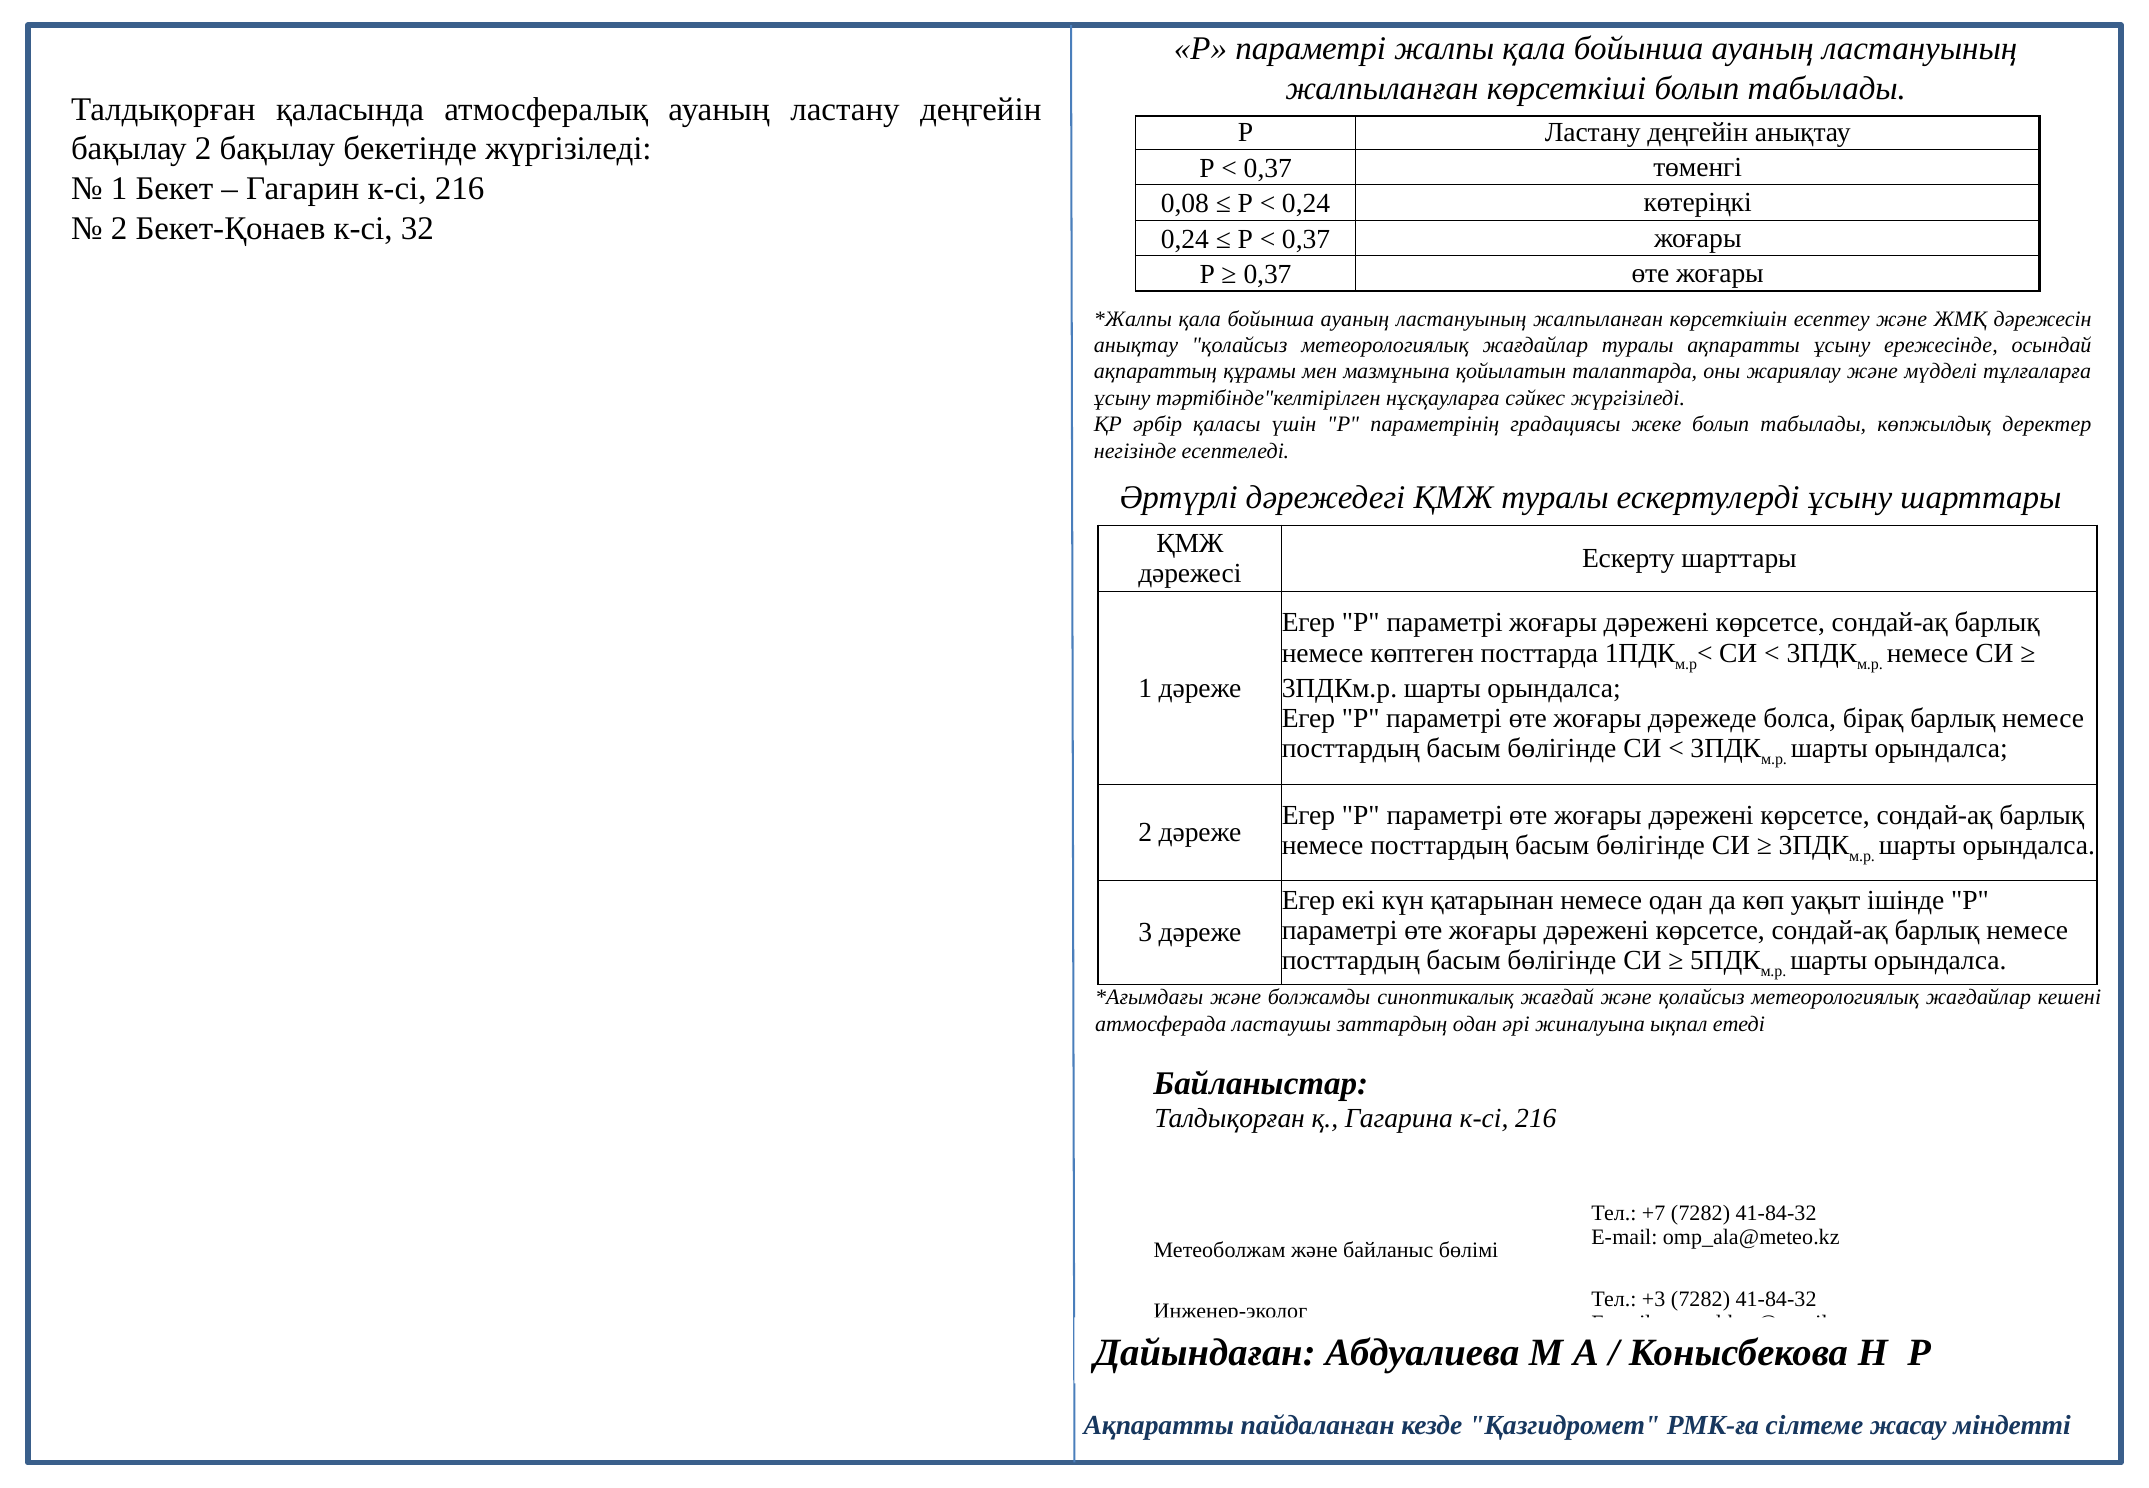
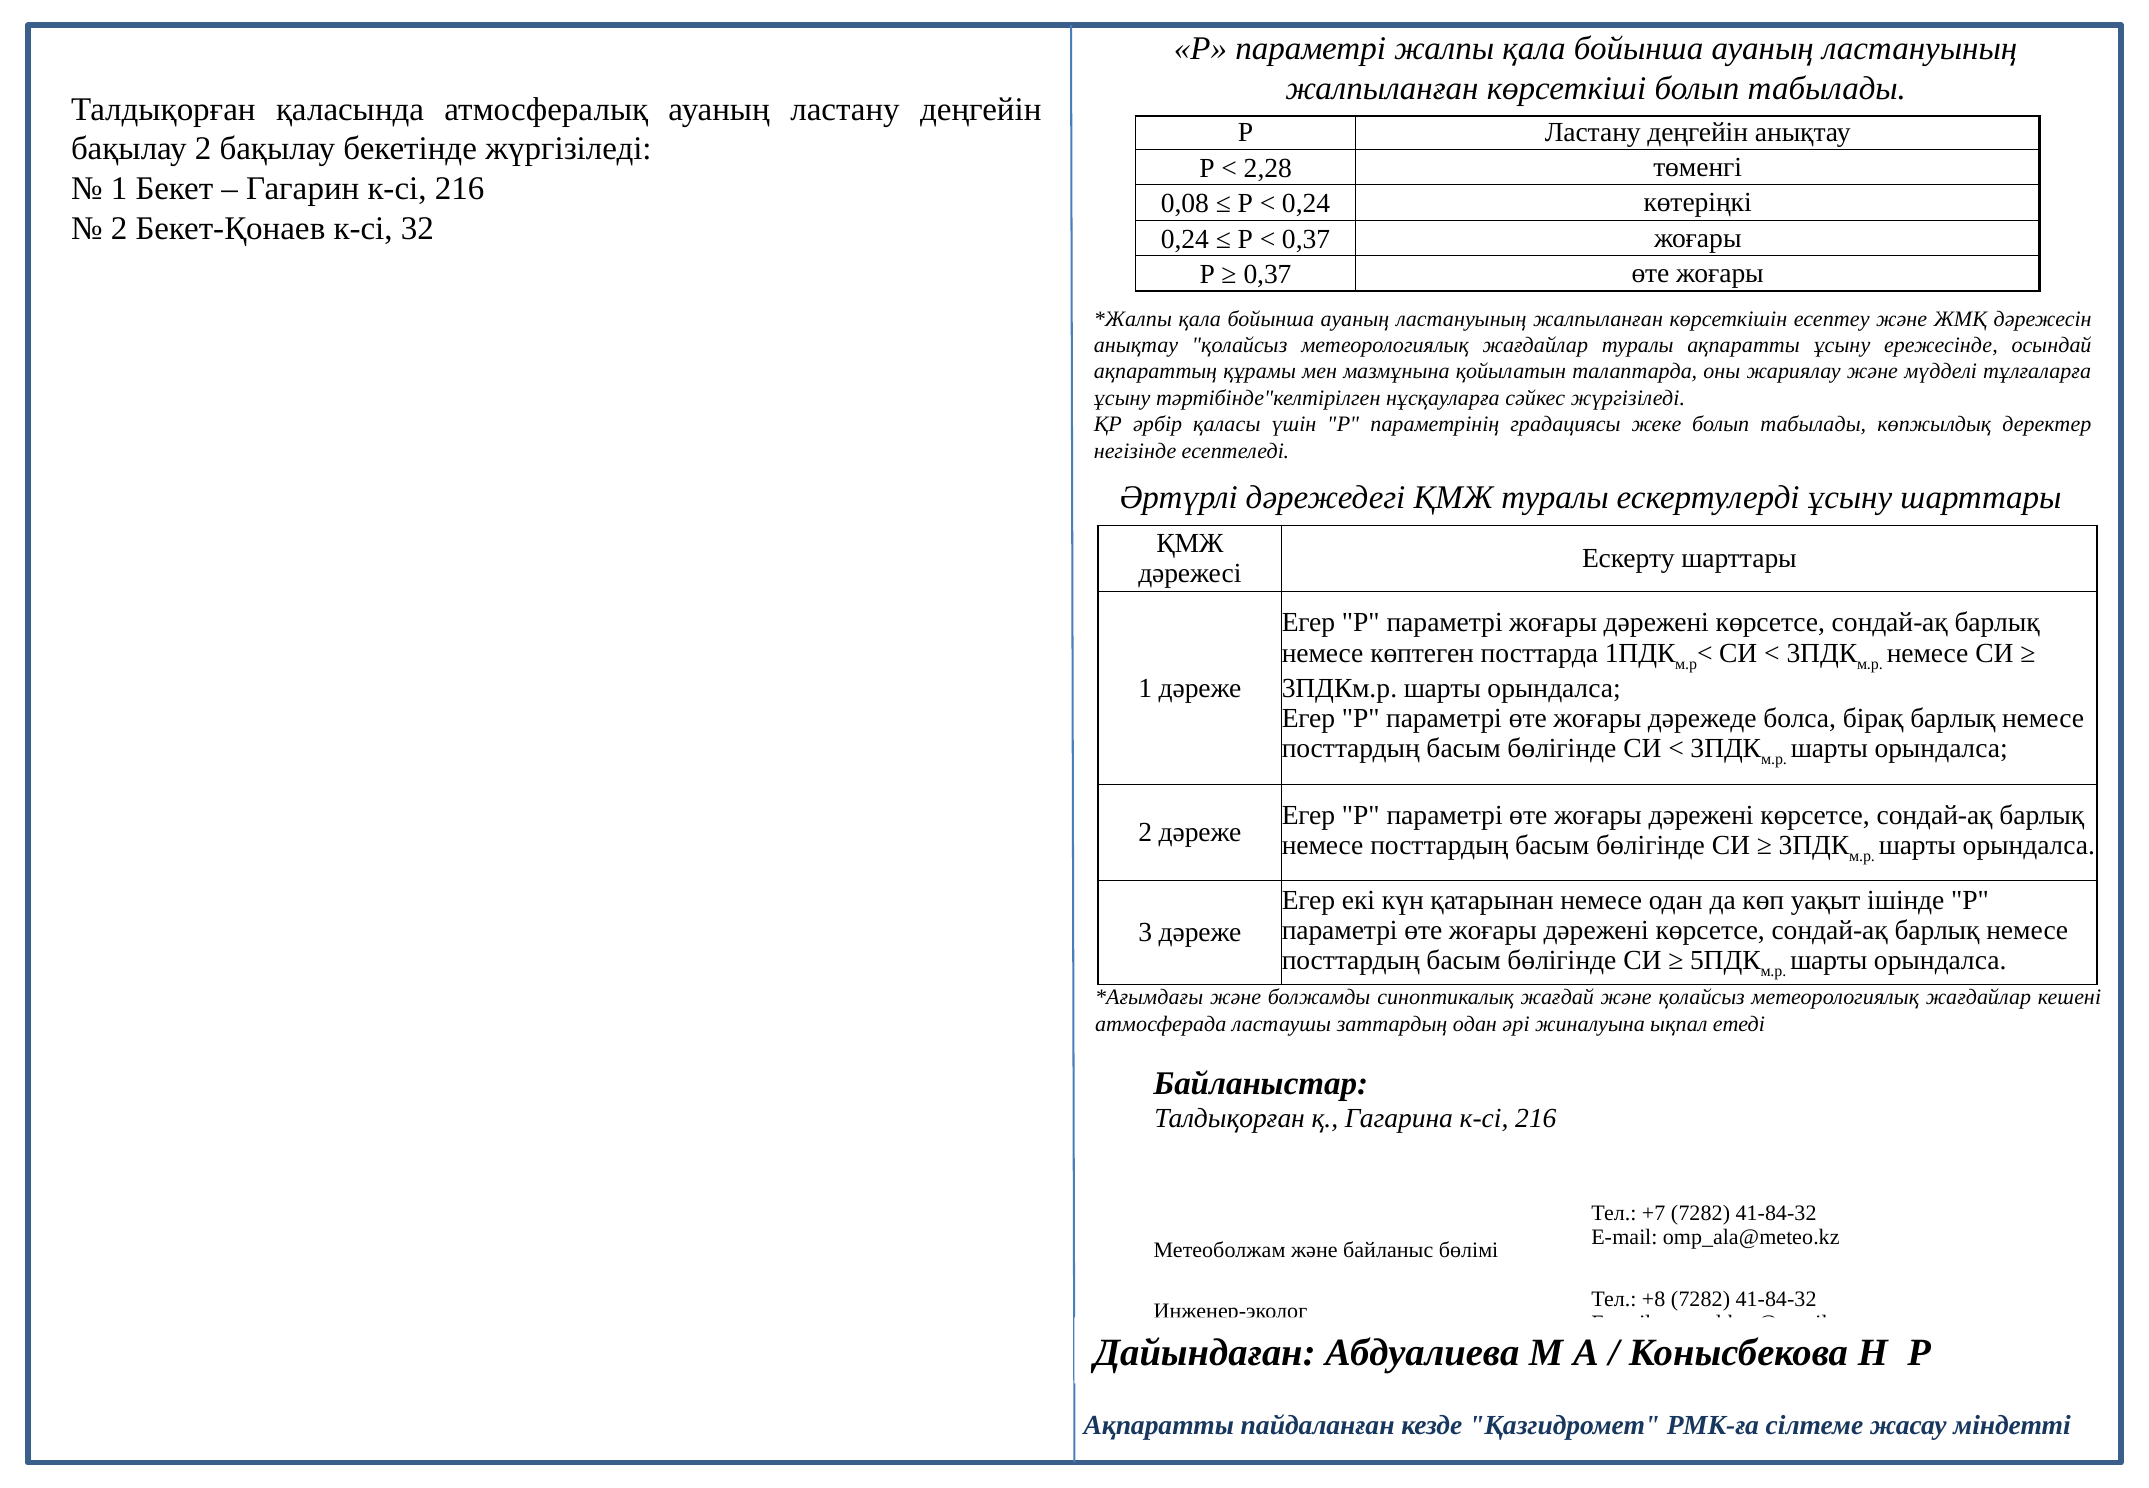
0,37: 0,37 -> 2,28 (1268, 168)
+3: +3 -> +8 (1654, 1299)
